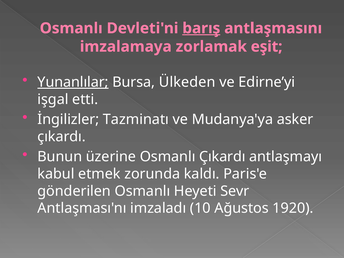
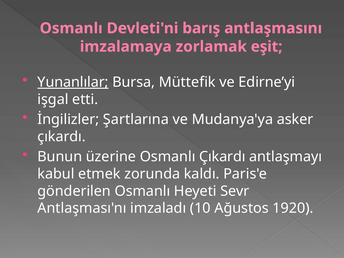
barış underline: present -> none (201, 28)
Ülkeden: Ülkeden -> Müttefik (187, 82)
Tazminatı: Tazminatı -> Şartlarına (136, 119)
